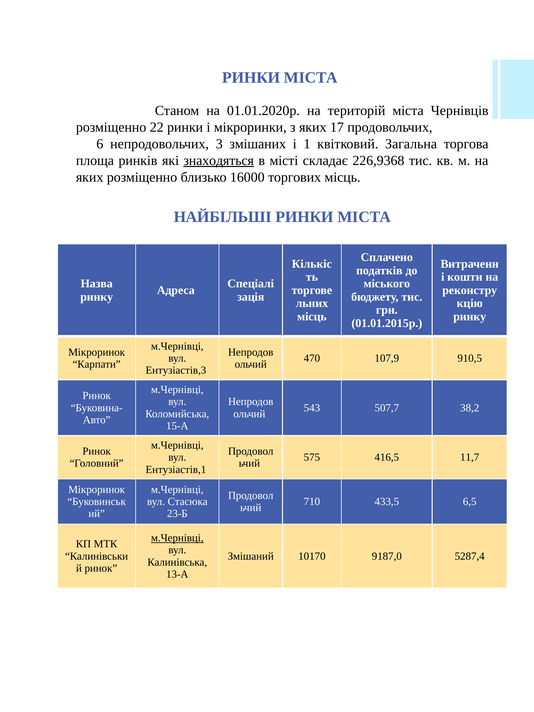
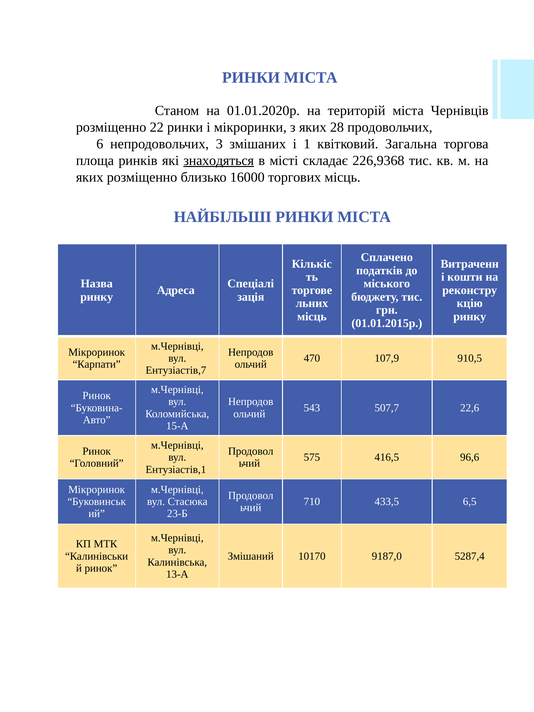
17: 17 -> 28 (337, 127)
Ентузіастів,3: Ентузіастів,3 -> Ентузіастів,7 (176, 370)
38,2: 38,2 -> 22,6 (470, 408)
11,7: 11,7 -> 96,6 (470, 457)
м.Чернівці underline: present -> none (177, 538)
